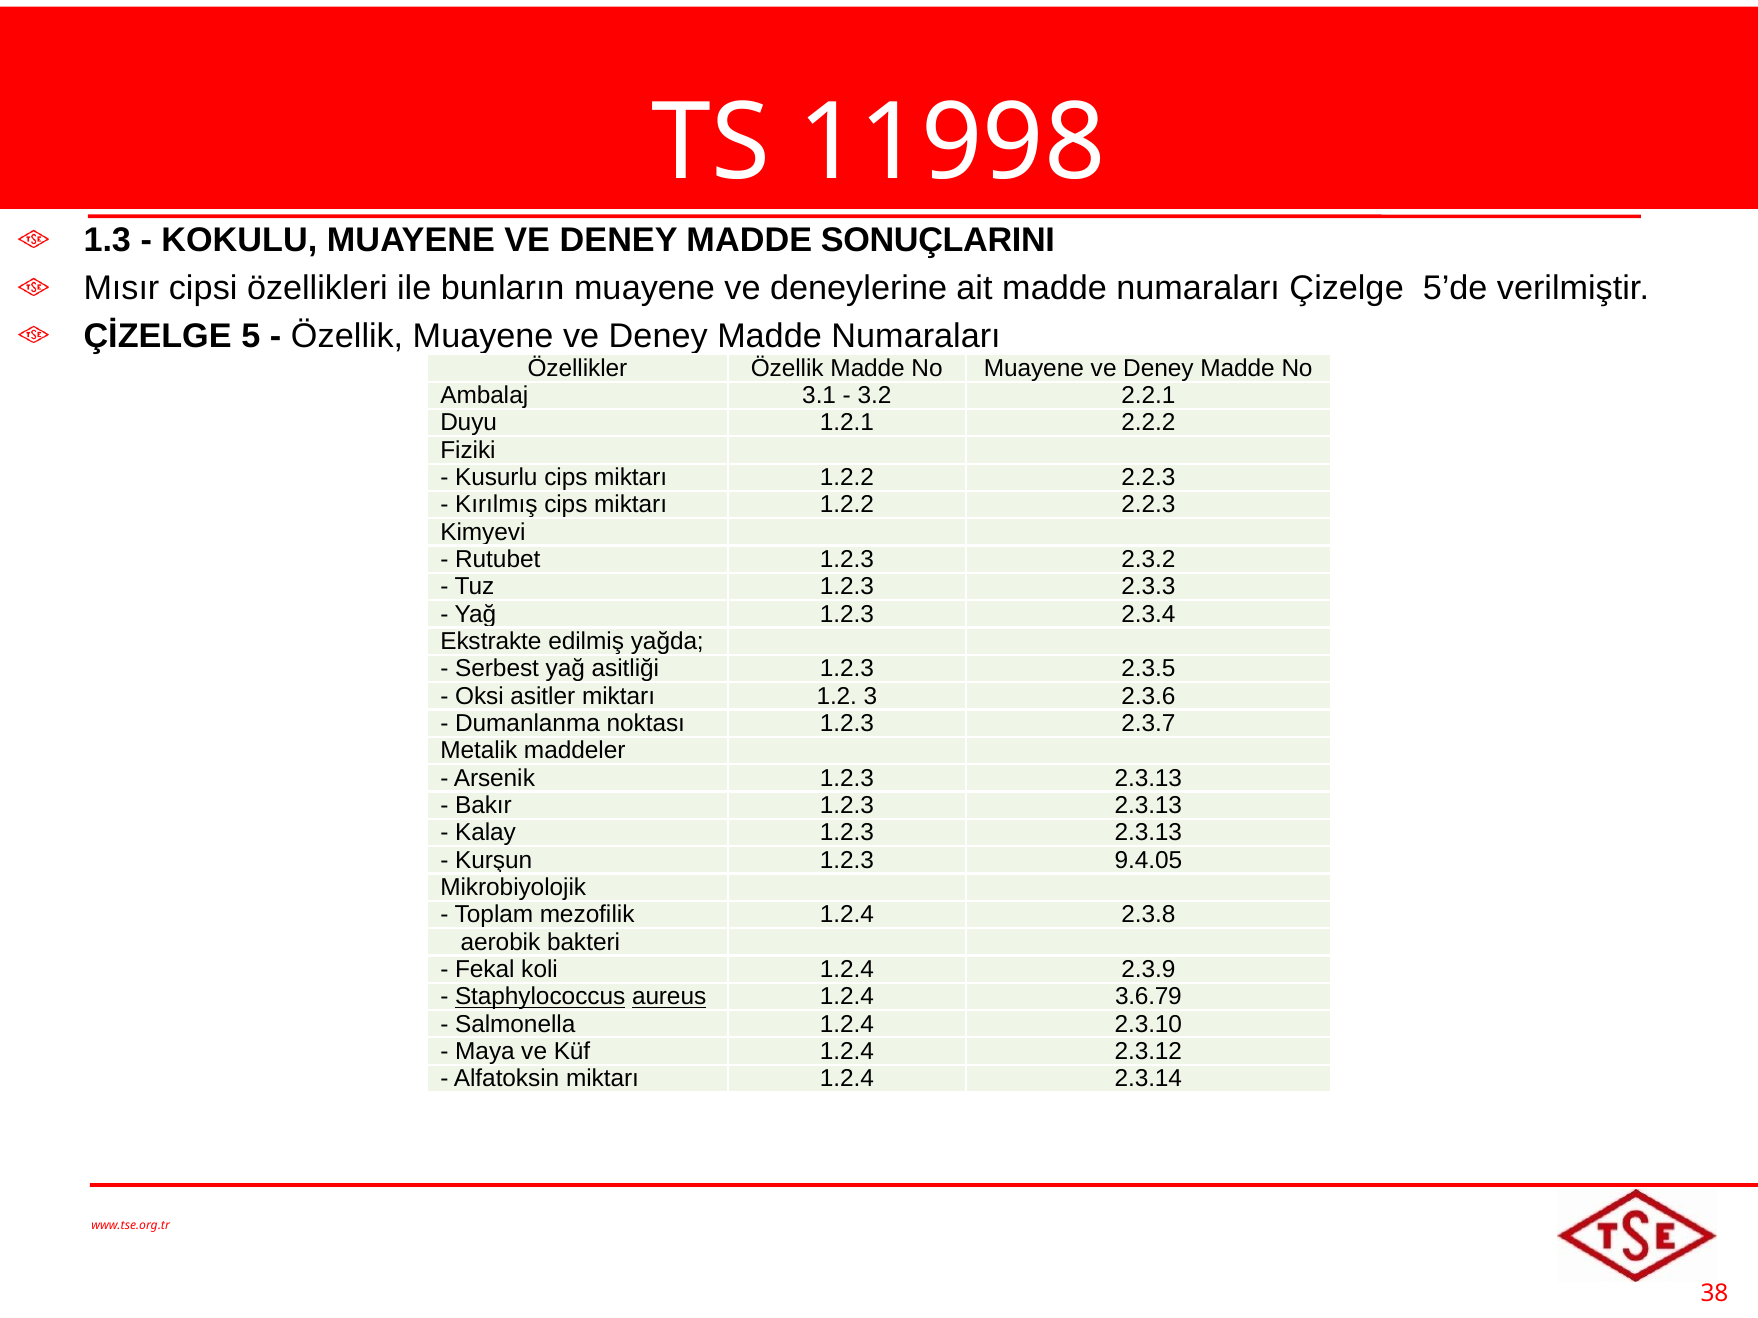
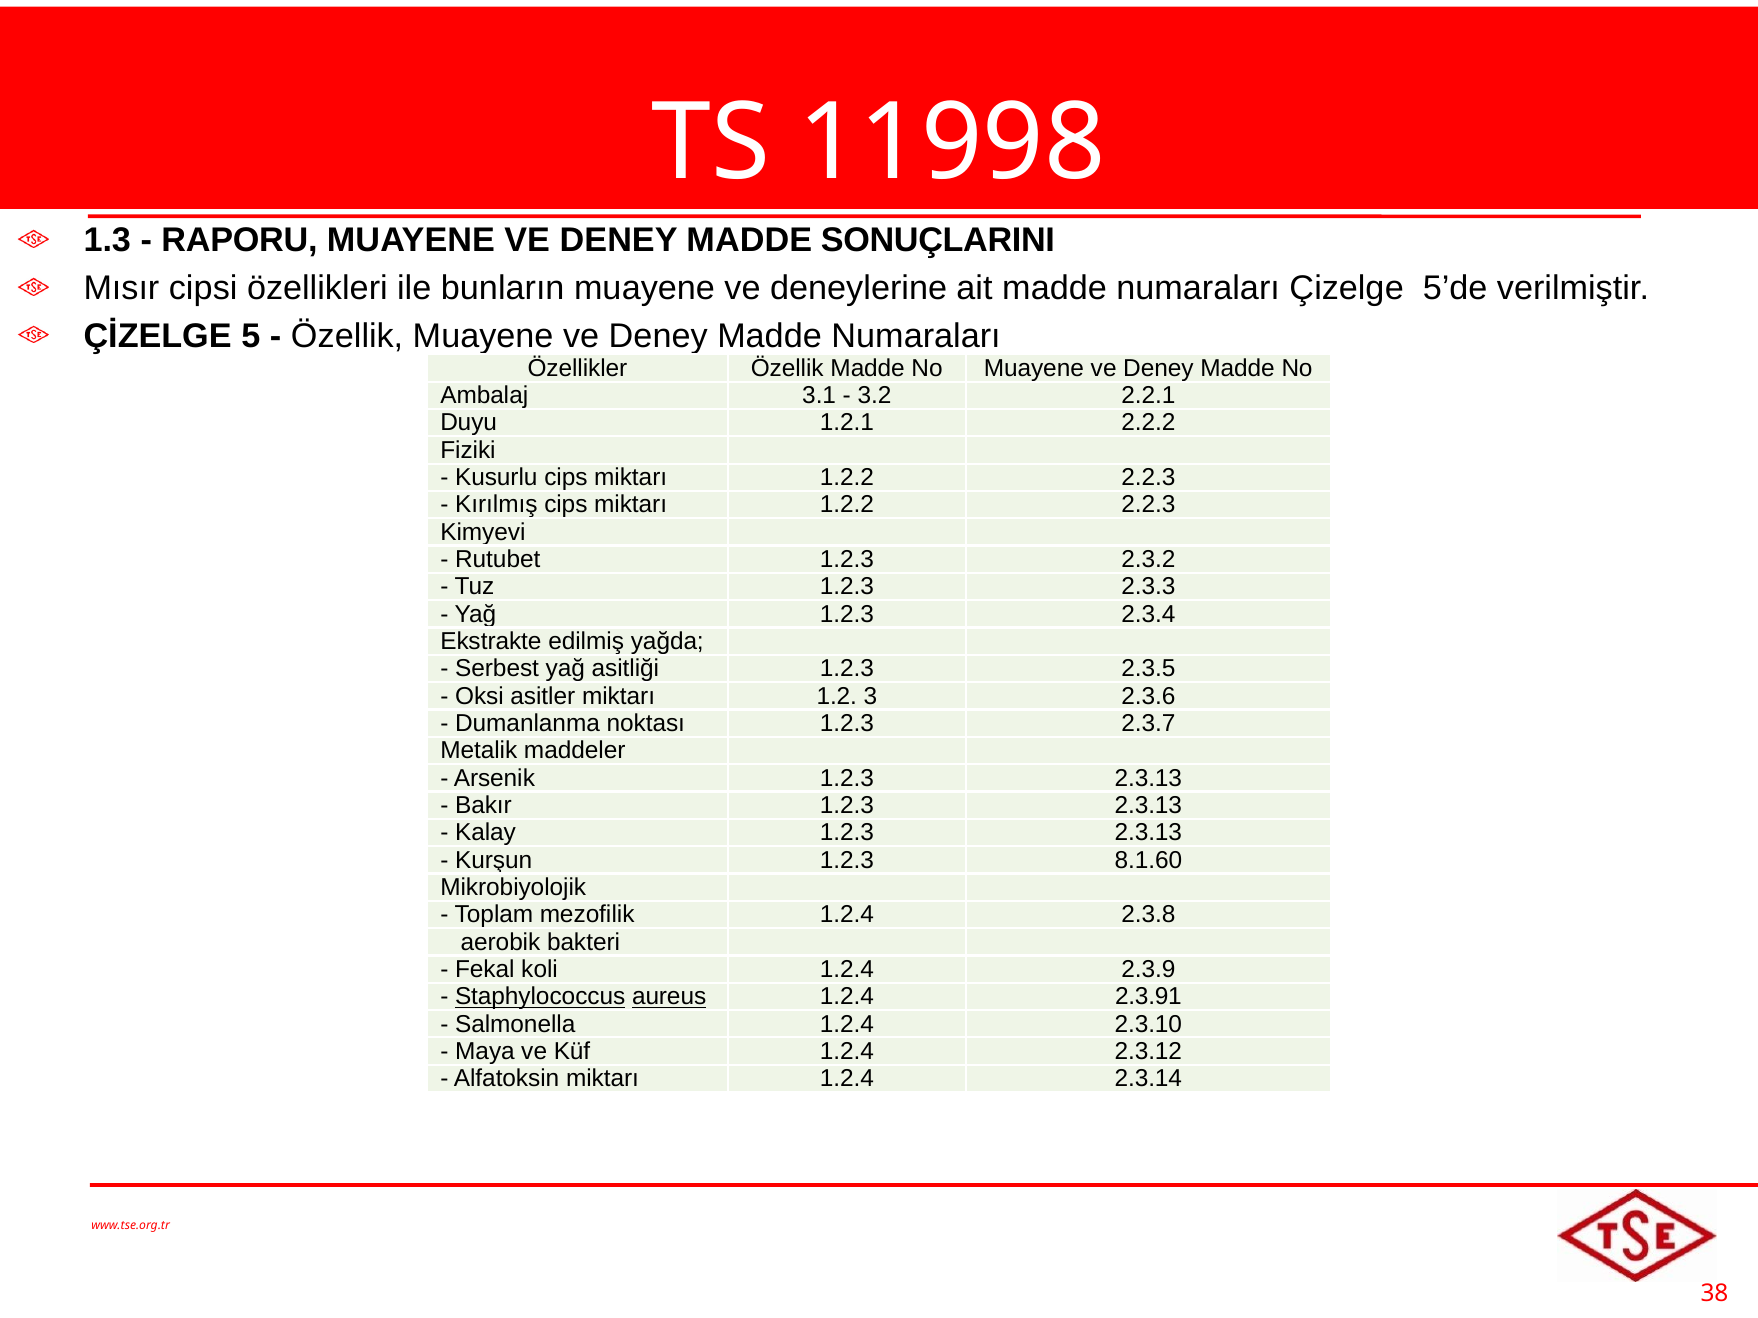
KOKULU: KOKULU -> RAPORU (239, 241)
9.4.05: 9.4.05 -> 8.1.60 (1148, 860)
3.6.79: 3.6.79 -> 2.3.91 (1148, 997)
